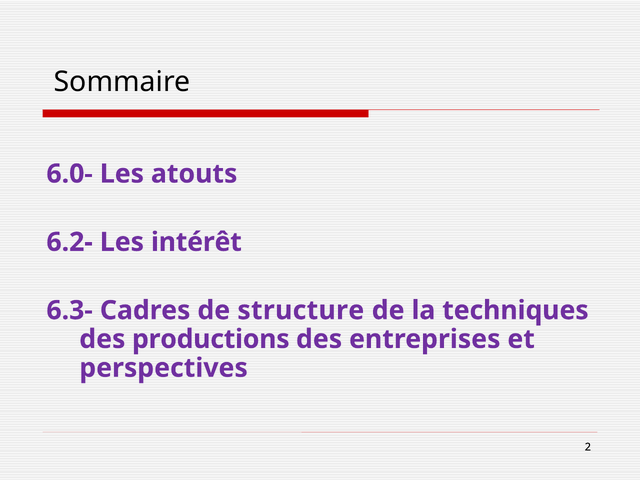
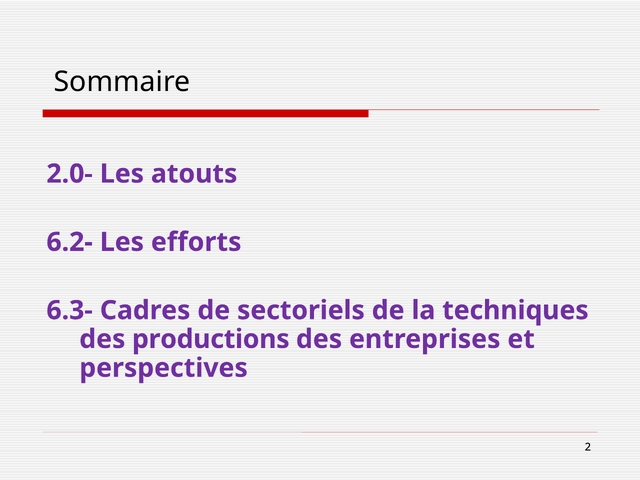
6.0-: 6.0- -> 2.0- (70, 174)
intérêt: intérêt -> efforts (196, 242)
structure: structure -> sectoriels (301, 310)
